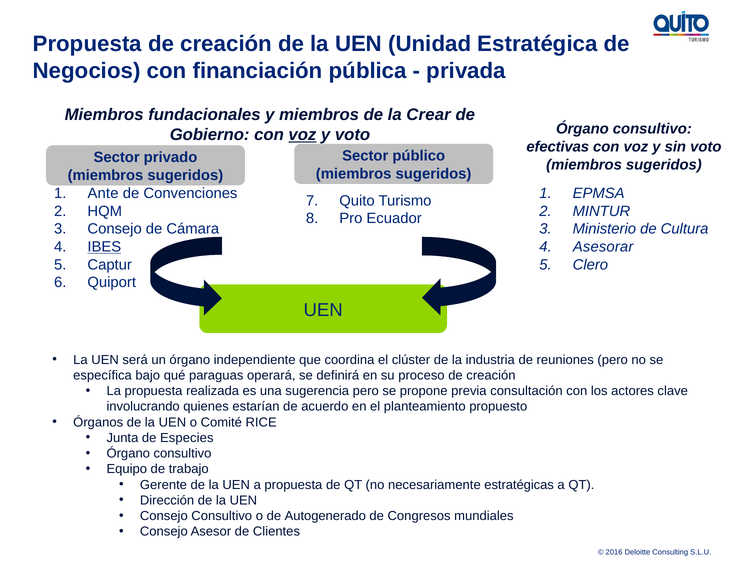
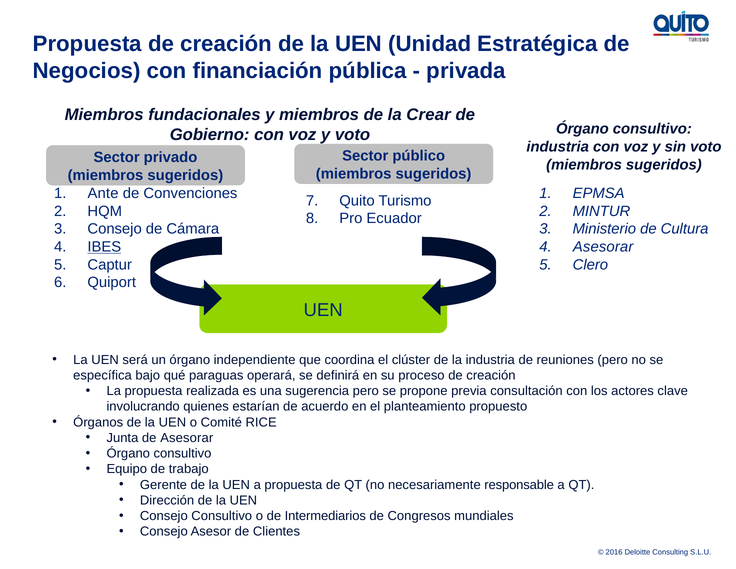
voz underline: present -> none (302, 135)
efectivas: efectivas -> industria (558, 147)
de Especies: Especies -> Asesorar (187, 438)
estratégicas: estratégicas -> responsable (519, 485)
Autogenerado: Autogenerado -> Intermediarios (325, 516)
